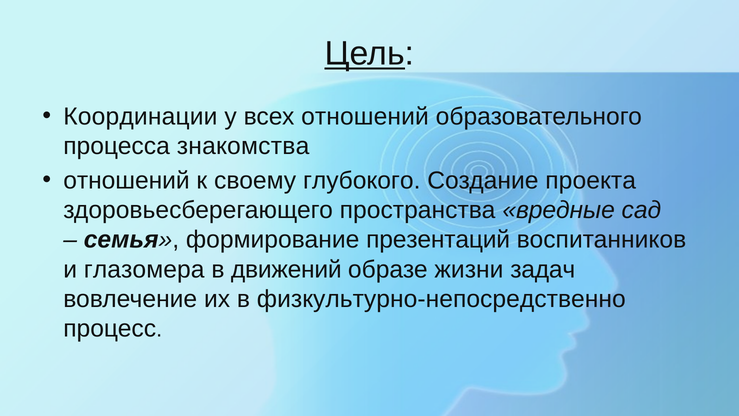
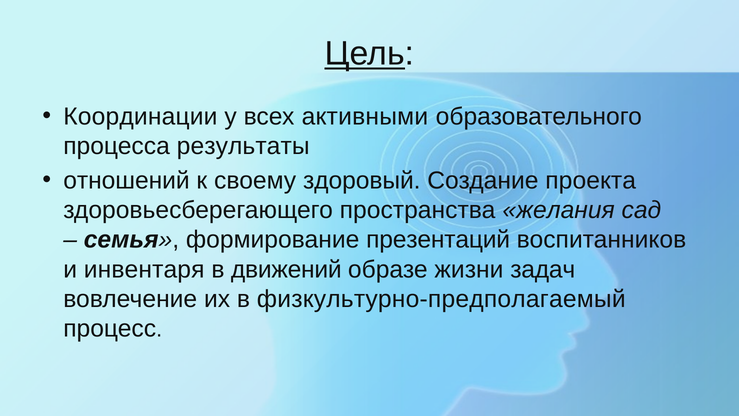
всех отношений: отношений -> активными (365, 116)
знакомства: знакомства -> результаты (243, 146)
глубокого: глубокого -> здоровый (362, 180)
вредные: вредные -> желания (559, 210)
глазомера: глазомера -> инвентаря (144, 269)
физкультурно-непосредственно: физкультурно-непосредственно -> физкультурно-предполагаемый (441, 299)
